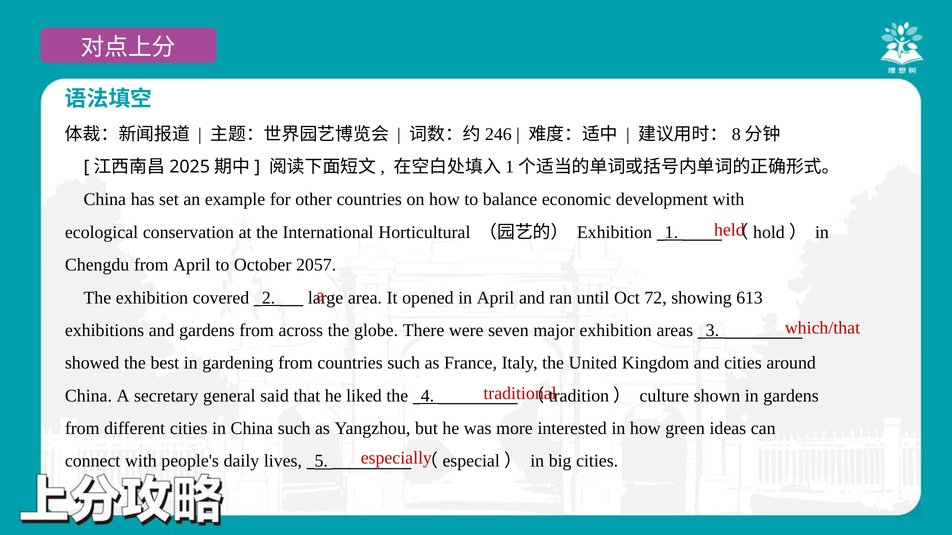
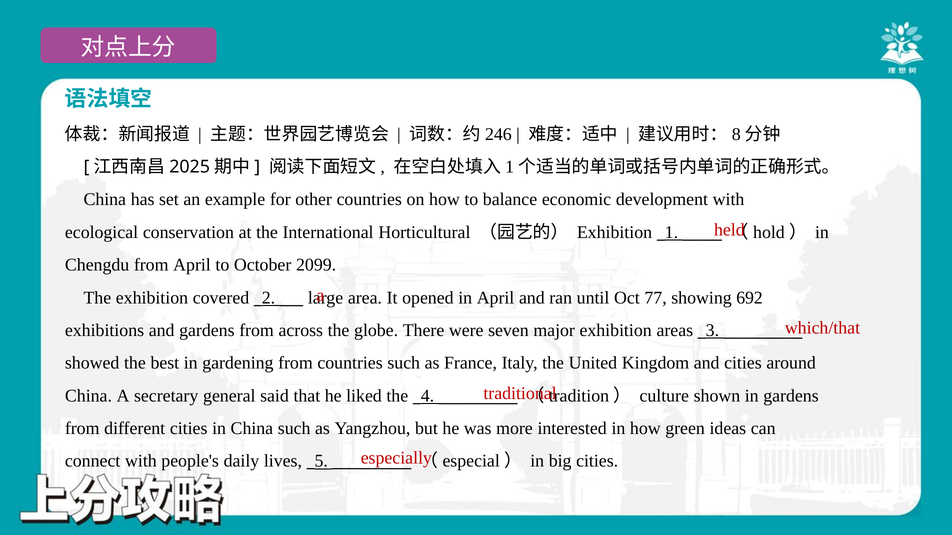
2057: 2057 -> 2099 (316, 265)
72: 72 -> 77 (656, 298)
613: 613 -> 692 (750, 298)
